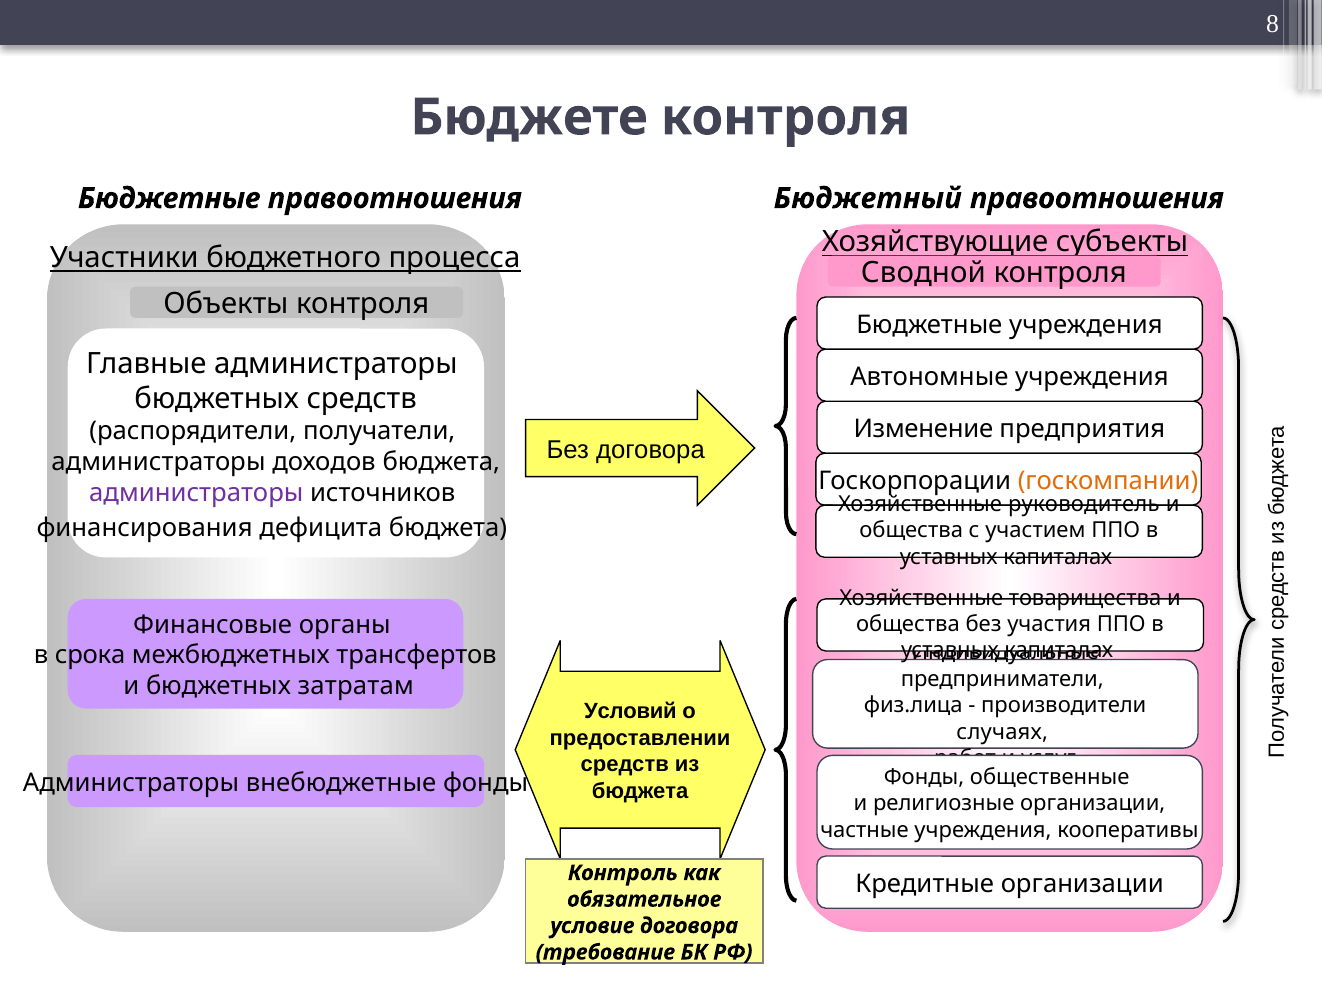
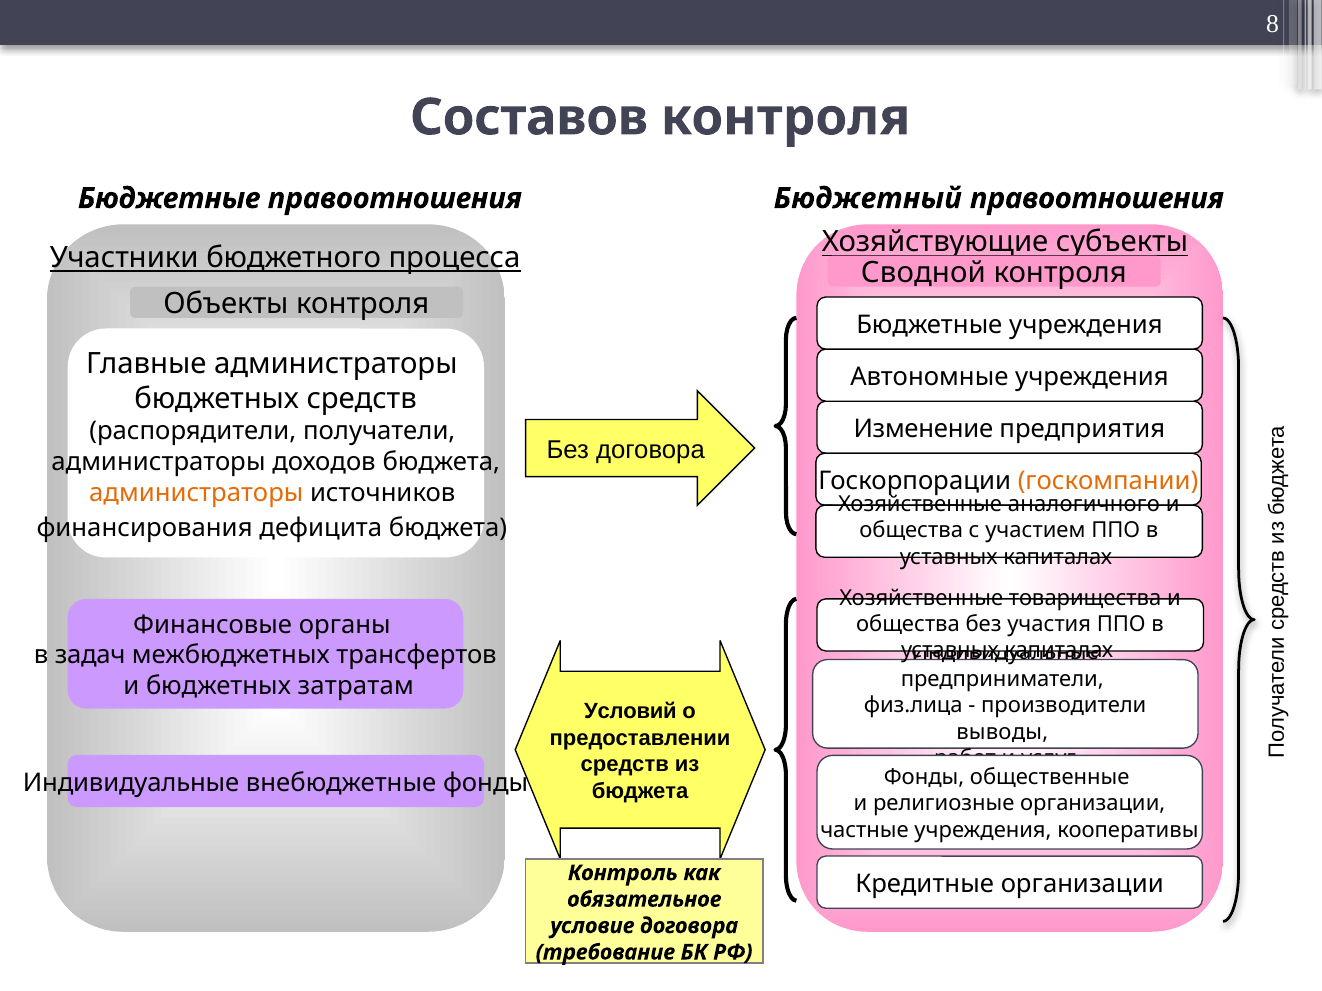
Бюджете: Бюджете -> Составов (529, 118)
администраторы colour: purple -> orange (196, 493)
руководитель: руководитель -> аналогичного (1084, 504)
срока: срока -> задач (90, 656)
случаях: случаях -> выводы (1002, 732)
Администраторы: Администраторы -> Индивидуальные (131, 783)
